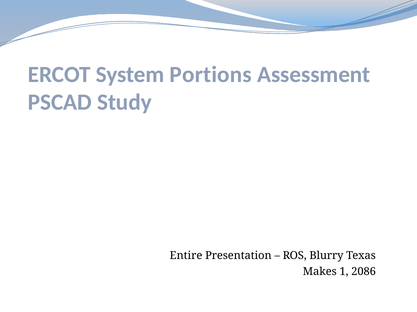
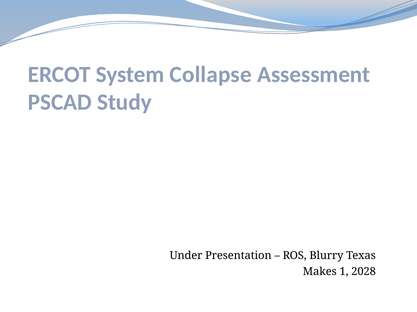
Portions: Portions -> Collapse (211, 75)
Entire: Entire -> Under (186, 256)
2086: 2086 -> 2028 (364, 272)
